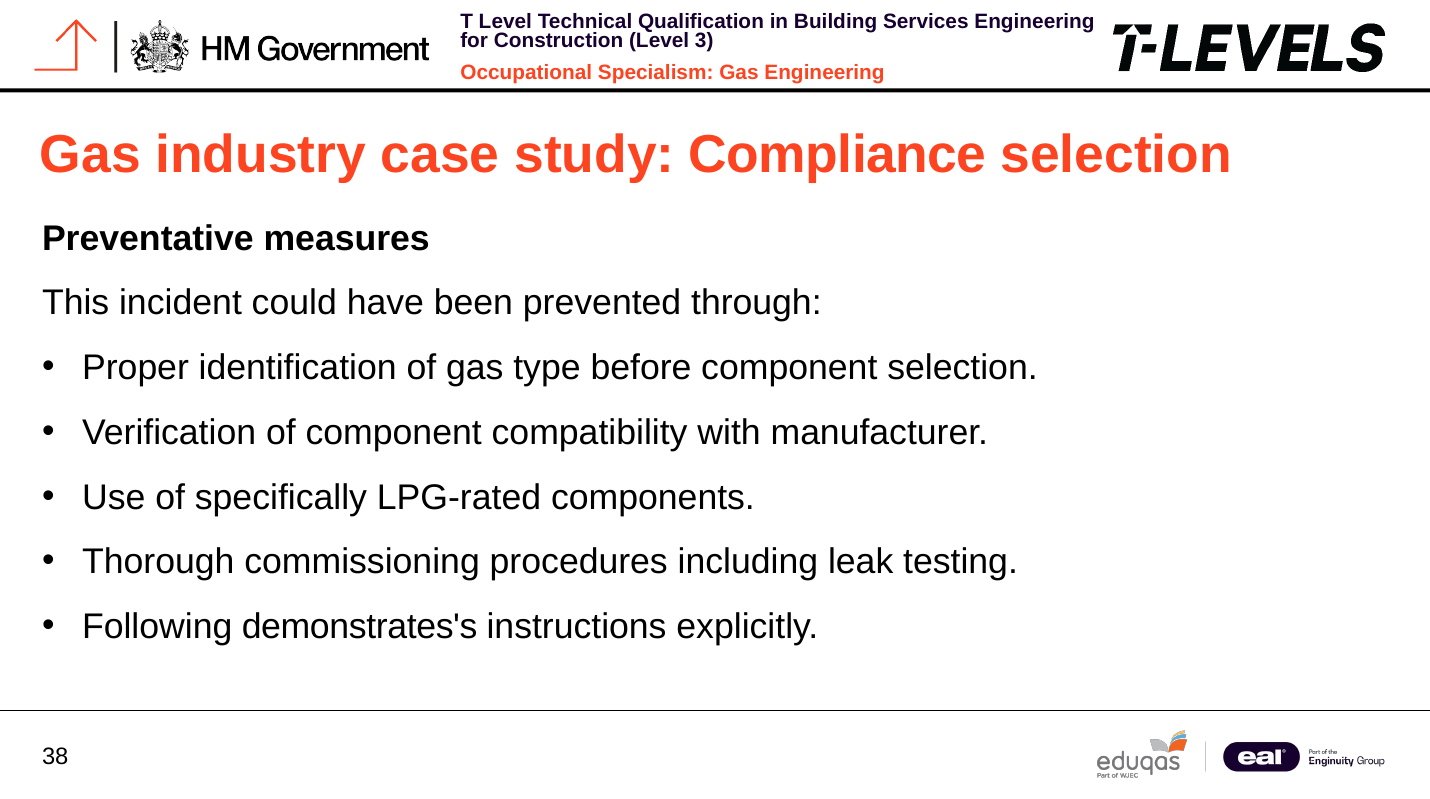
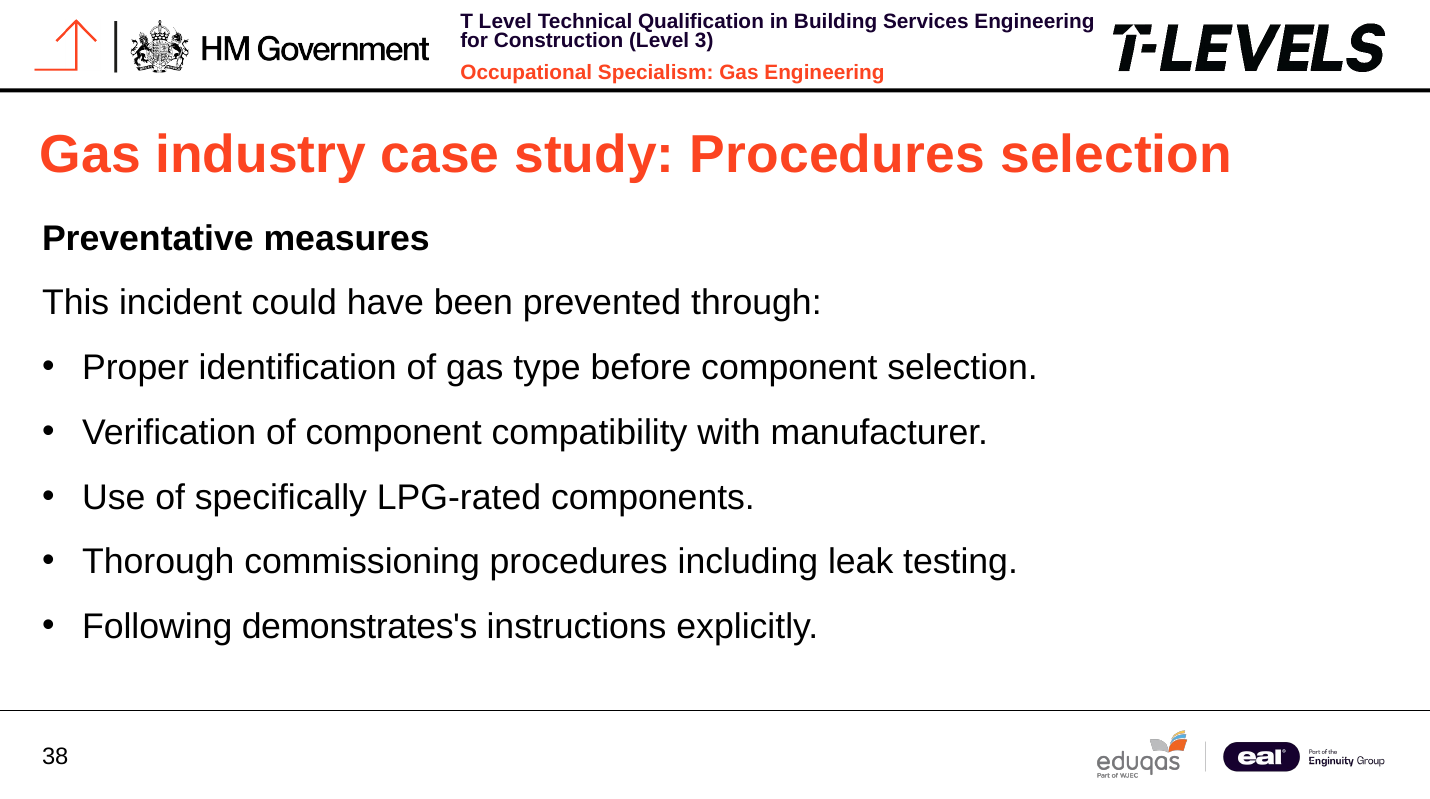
study Compliance: Compliance -> Procedures (837, 155)
